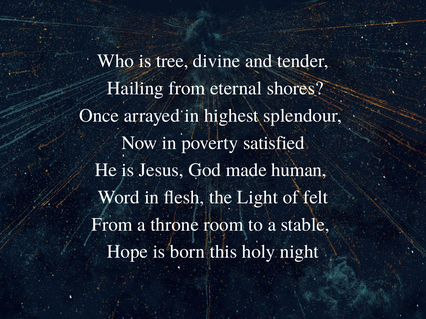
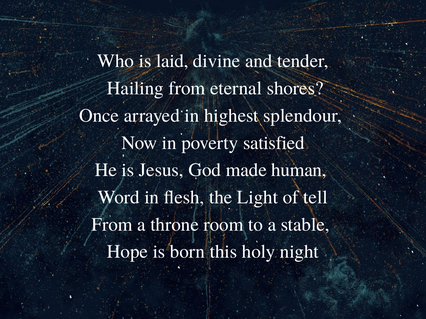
tree: tree -> laid (172, 61)
felt: felt -> tell (315, 198)
